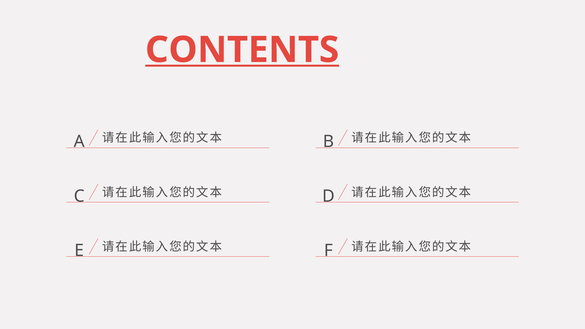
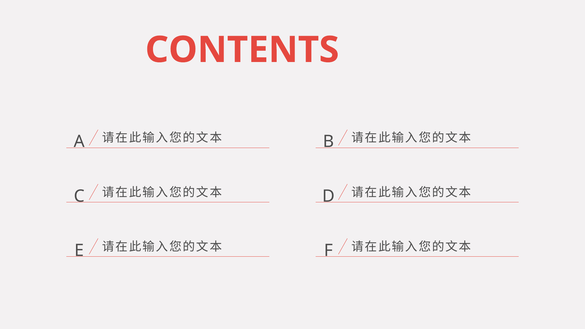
CONTENTS underline: present -> none (242, 50)
